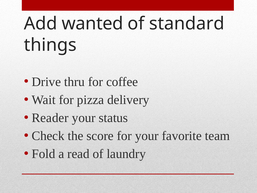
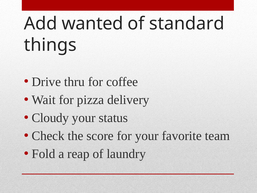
Reader: Reader -> Cloudy (50, 118)
read: read -> reap (78, 154)
